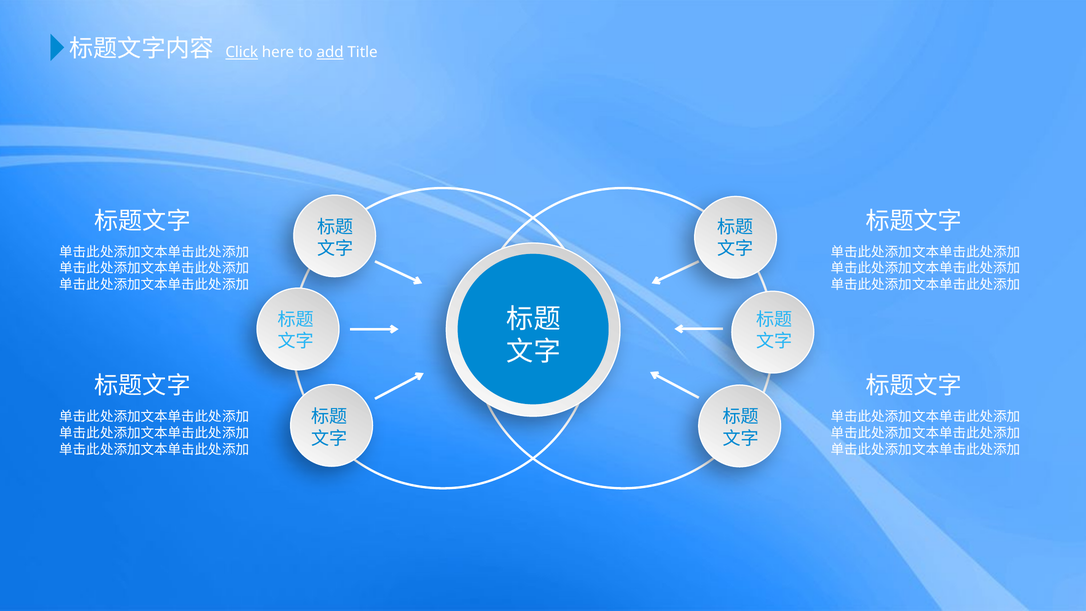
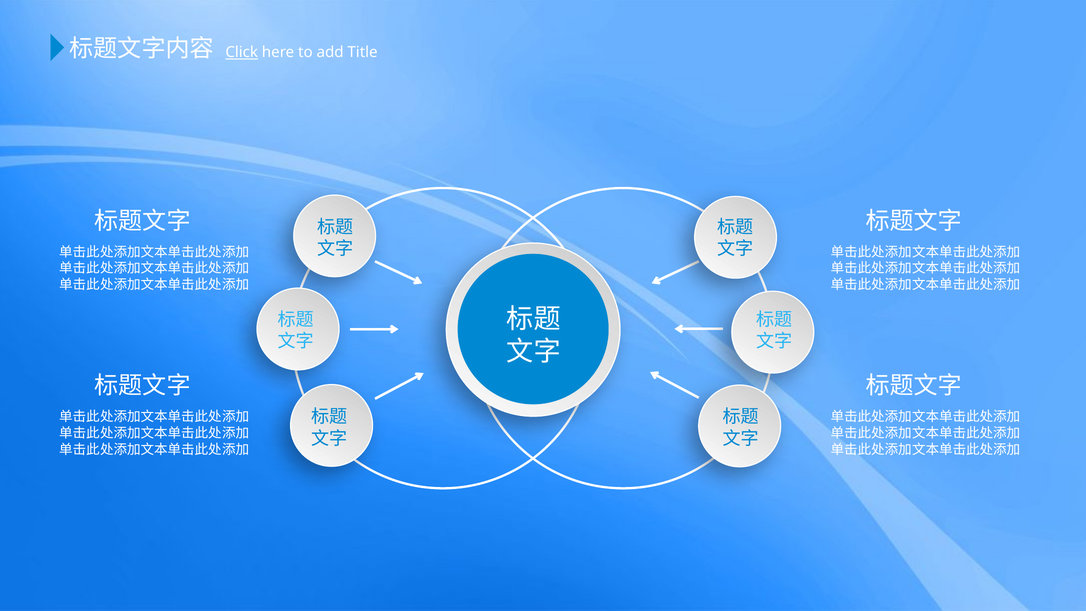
add underline: present -> none (330, 52)
